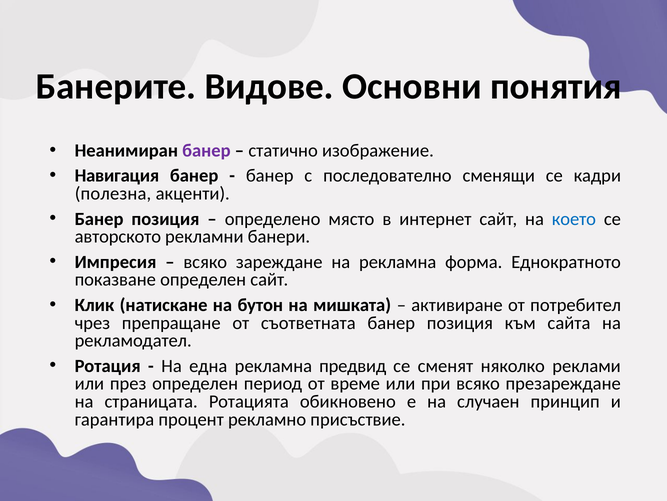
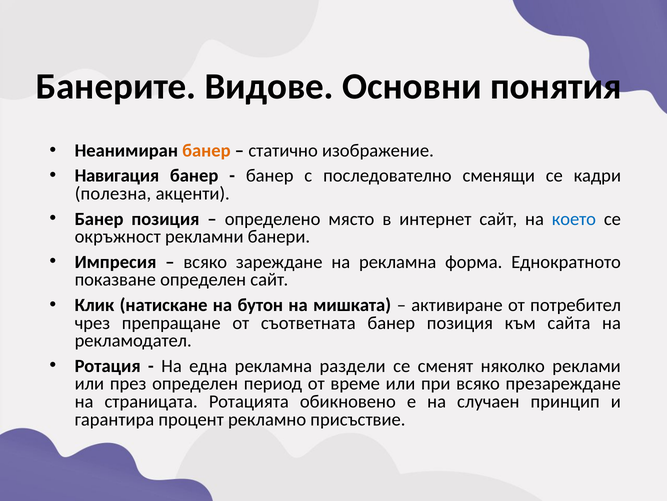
банер colour: purple -> orange (206, 150)
авторското: авторското -> окръжност (118, 236)
предвид: предвид -> раздели (353, 365)
